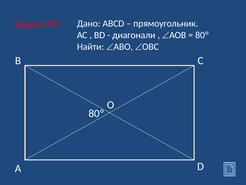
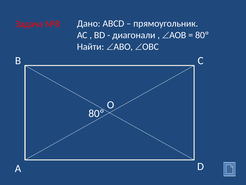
№0: №0 -> №8 (53, 24)
